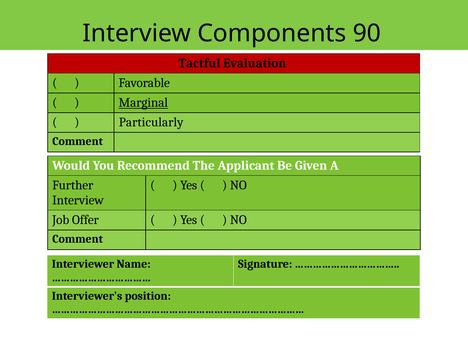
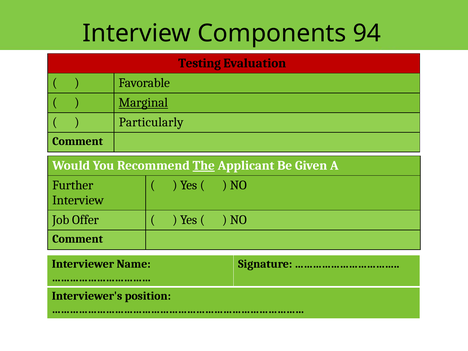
90: 90 -> 94 (367, 33)
Tactful: Tactful -> Testing (200, 63)
The underline: none -> present (204, 166)
